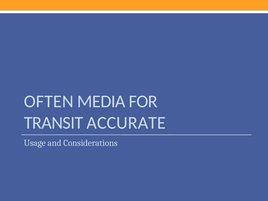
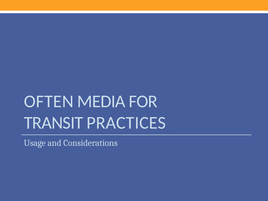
ACCURATE: ACCURATE -> PRACTICES (126, 123)
